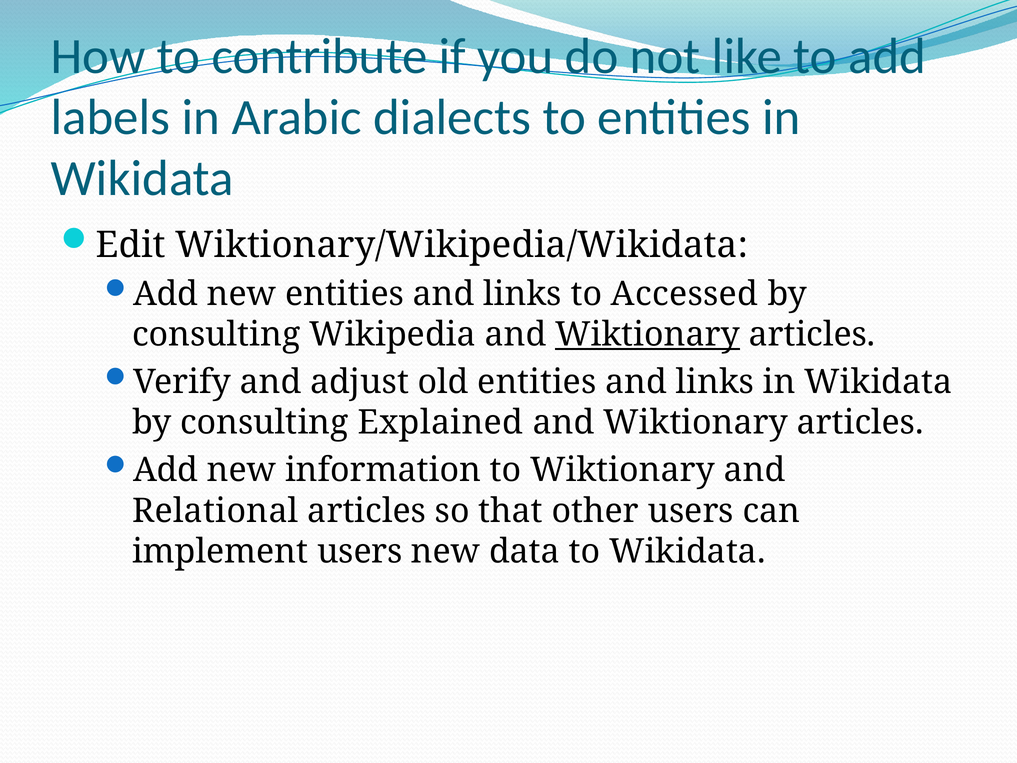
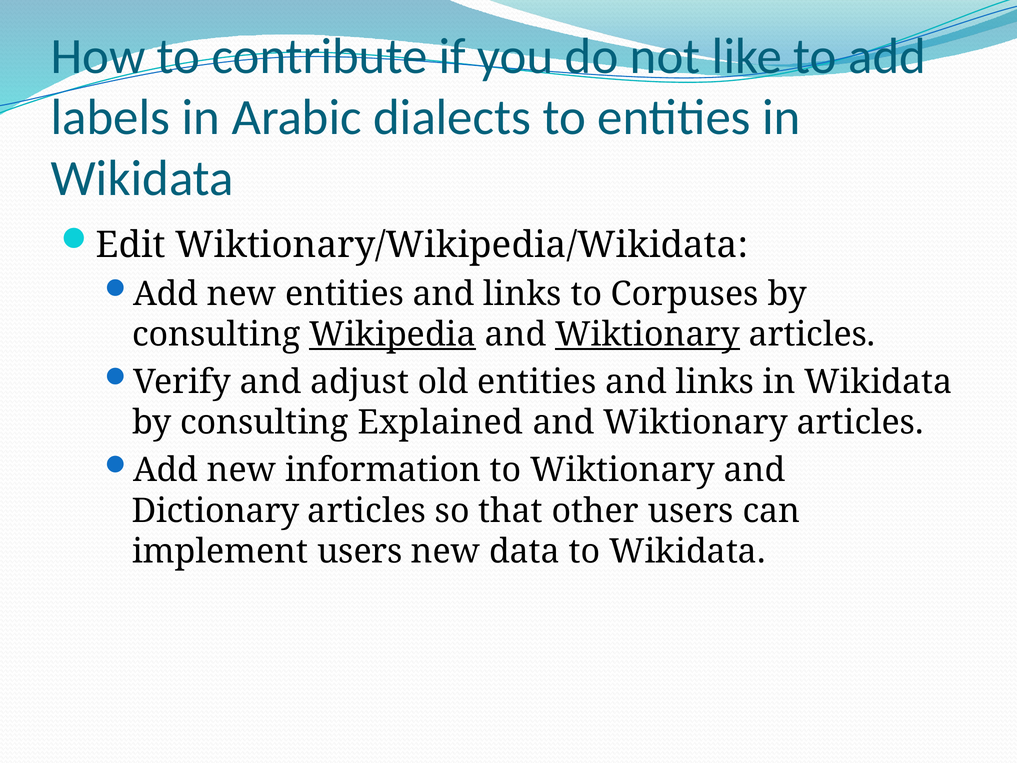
Accessed: Accessed -> Corpuses (685, 294)
Wikipedia underline: none -> present (393, 334)
Relational: Relational -> Dictionary (216, 511)
